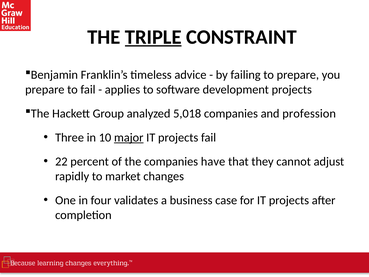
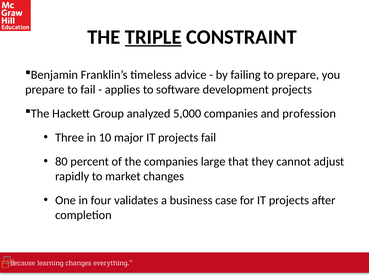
5,018: 5,018 -> 5,000 (187, 113)
major underline: present -> none (129, 137)
22: 22 -> 80 (61, 161)
have: have -> large (213, 161)
